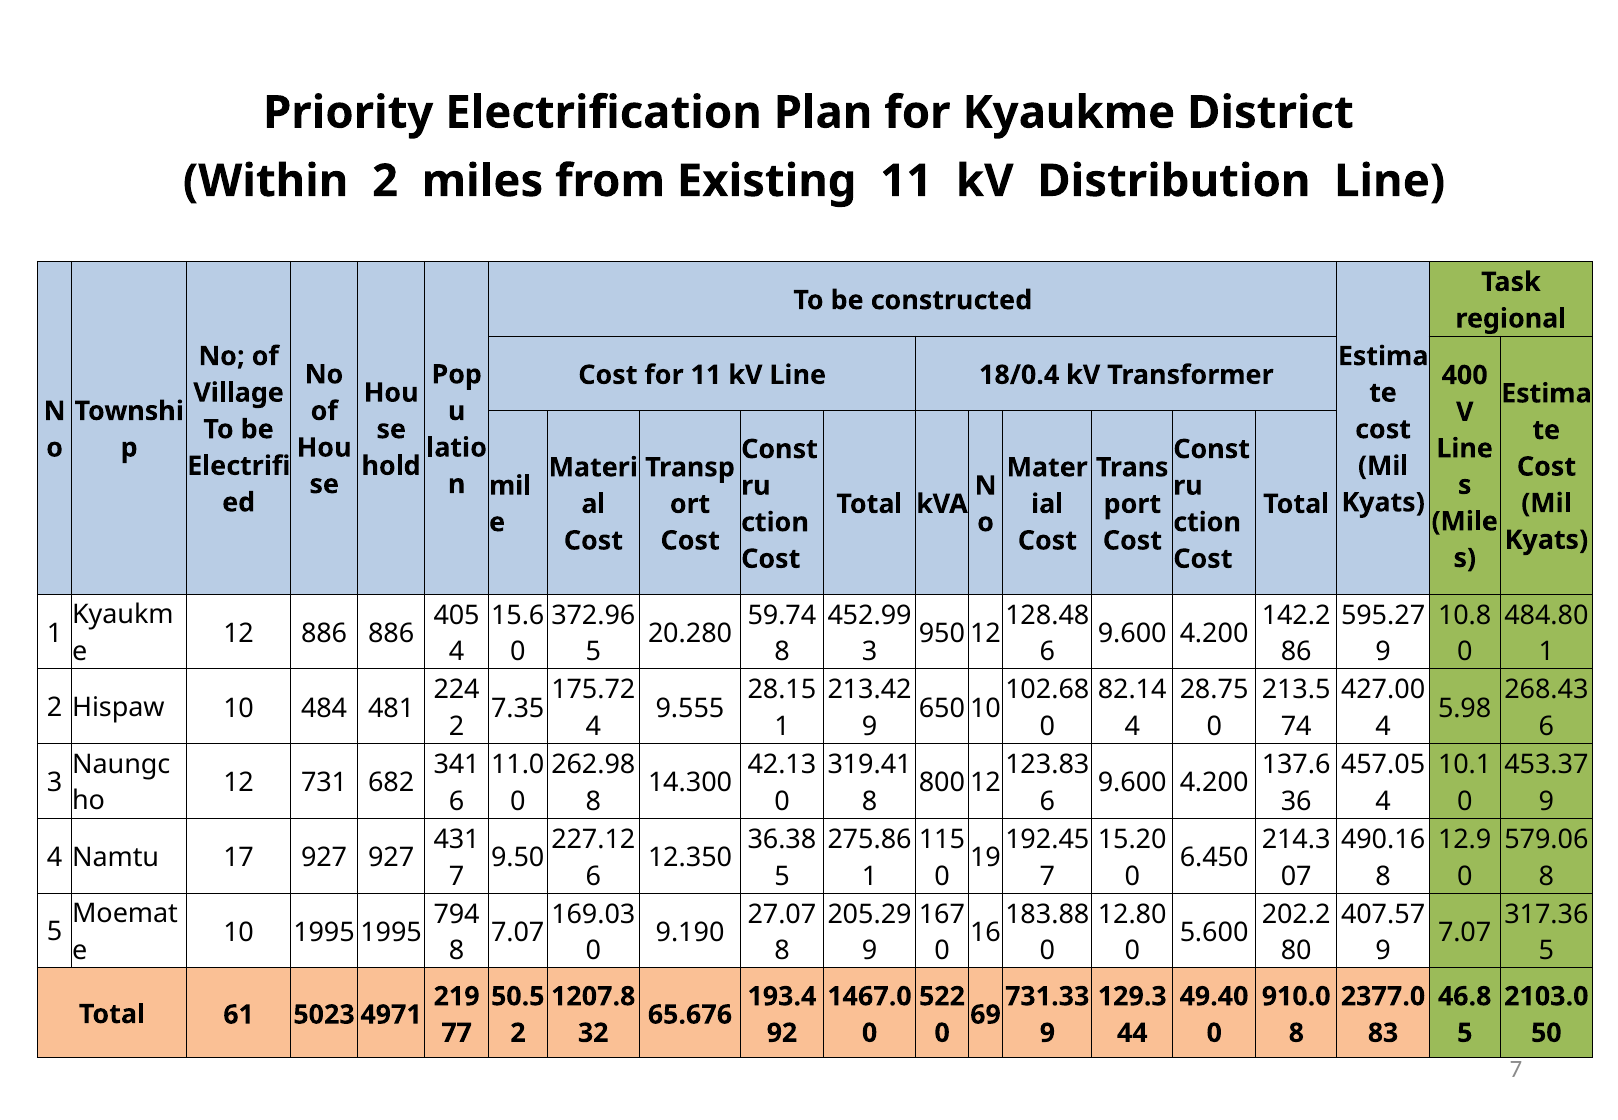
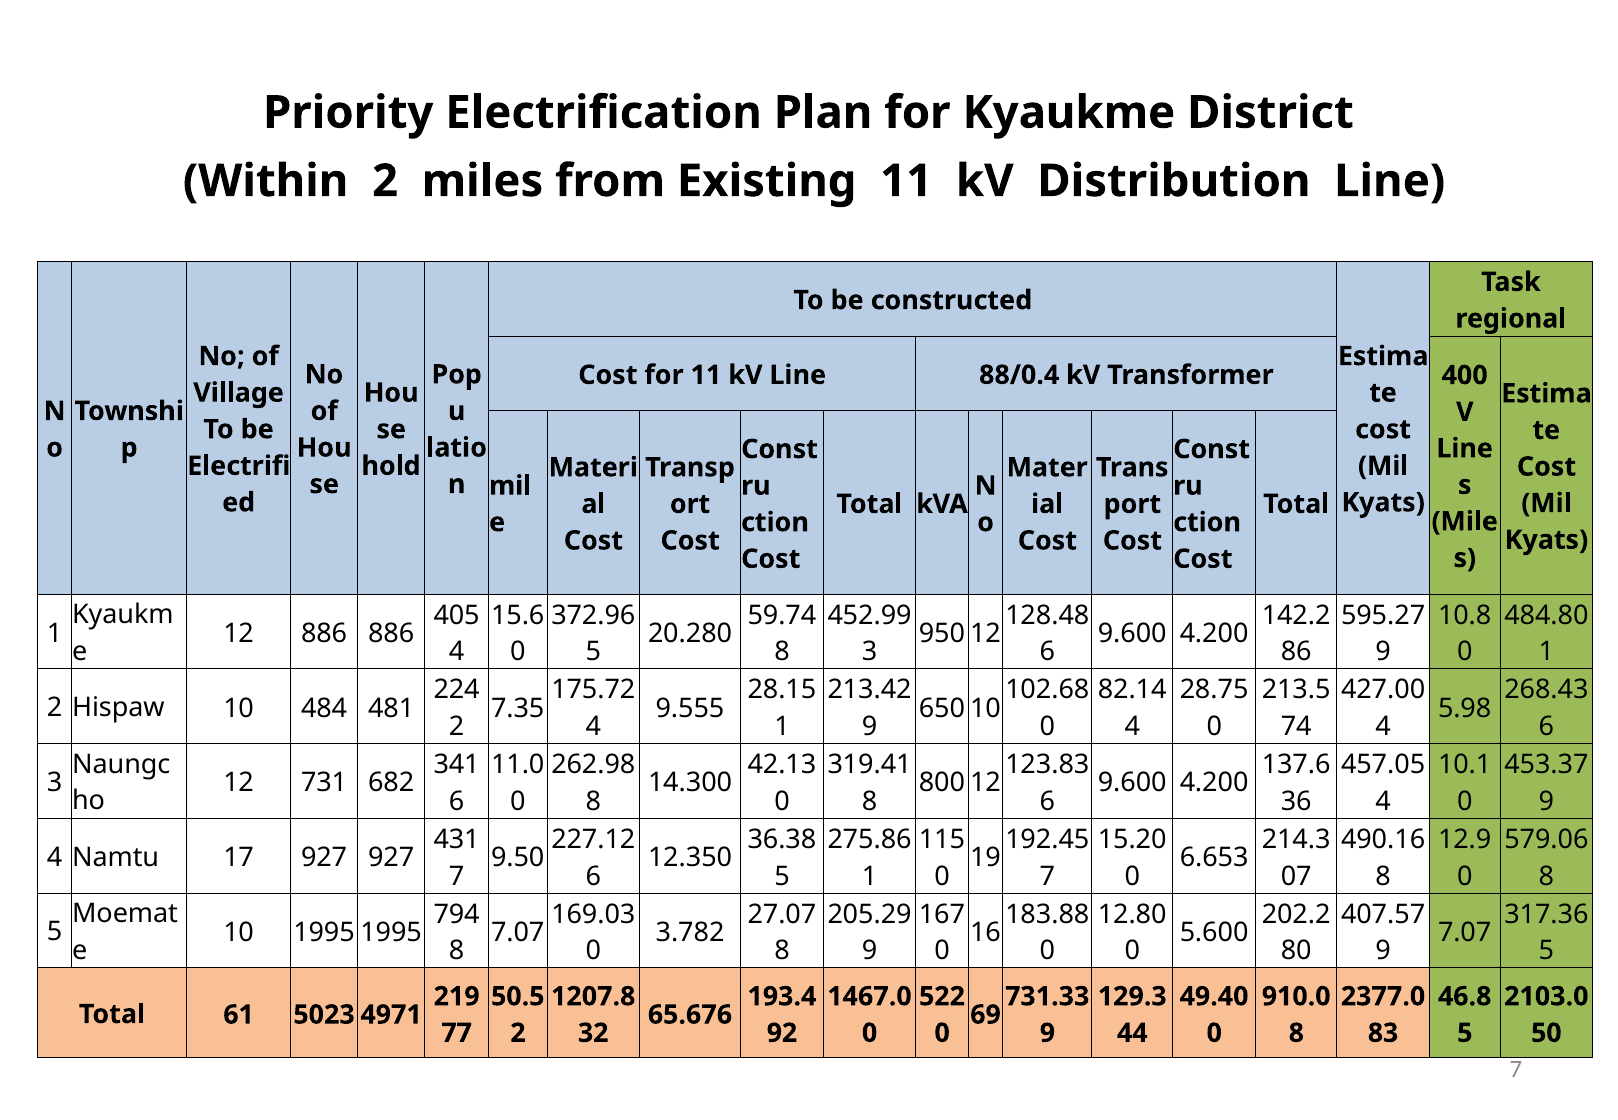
18/0.4: 18/0.4 -> 88/0.4 (1019, 375)
6.450: 6.450 -> 6.653 (1214, 858)
9.190: 9.190 -> 3.782 (690, 933)
